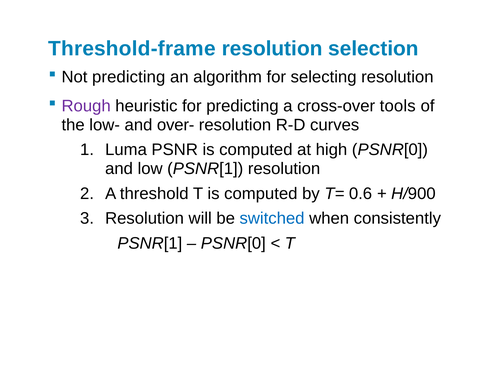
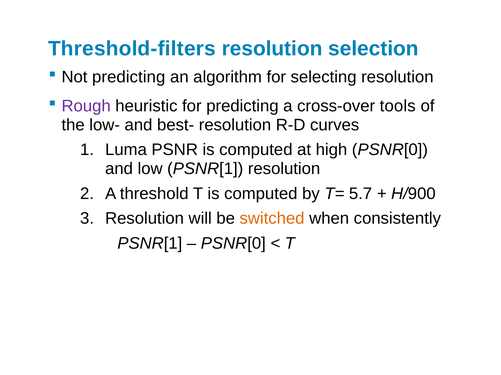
Threshold-frame: Threshold-frame -> Threshold-filters (132, 49)
over-: over- -> best- (176, 125)
0.6: 0.6 -> 5.7 (361, 194)
switched colour: blue -> orange (272, 219)
